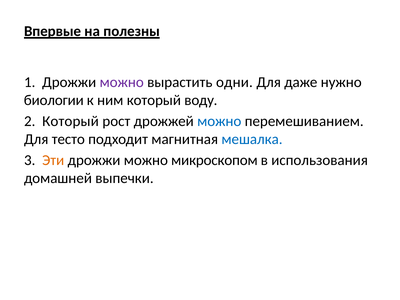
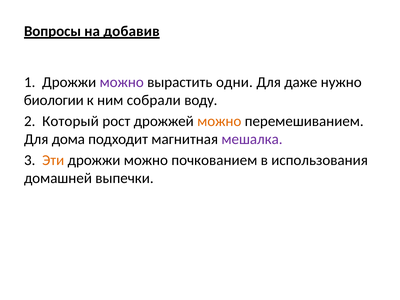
Впервые: Впервые -> Вопросы (53, 31)
полезны: полезны -> добавив (131, 31)
ним который: который -> собрали (154, 100)
можно colour: blue -> orange (219, 121)
тесто: тесто -> дома (68, 139)
мешалка colour: blue -> purple (252, 139)
микроскопом: микроскопом -> почкованием (214, 160)
